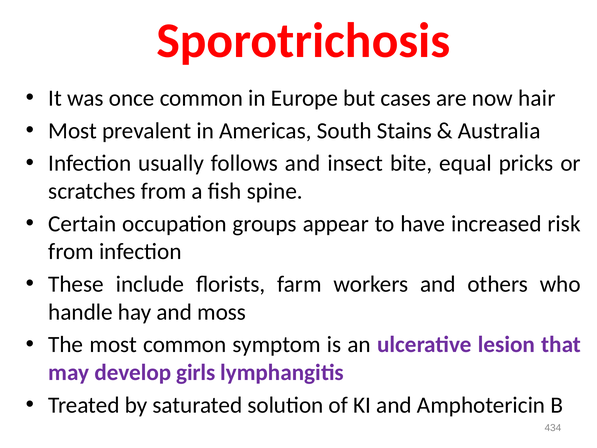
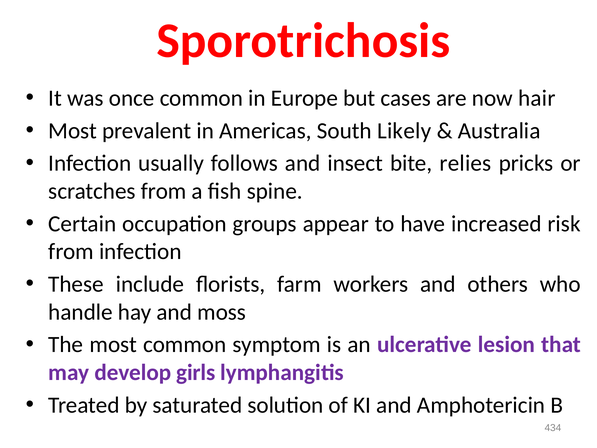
Stains: Stains -> Likely (404, 131)
equal: equal -> relies (465, 163)
